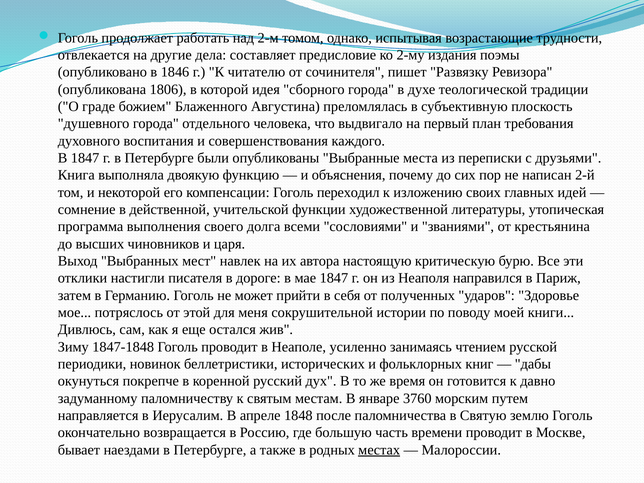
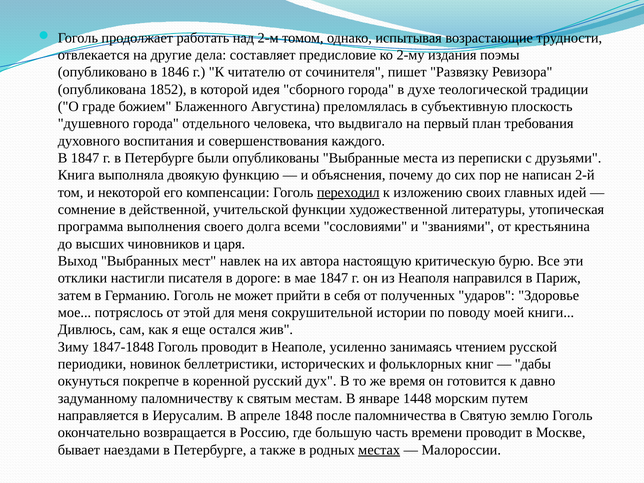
1806: 1806 -> 1852 (168, 89)
переходил underline: none -> present (348, 192)
3760: 3760 -> 1448 (417, 398)
